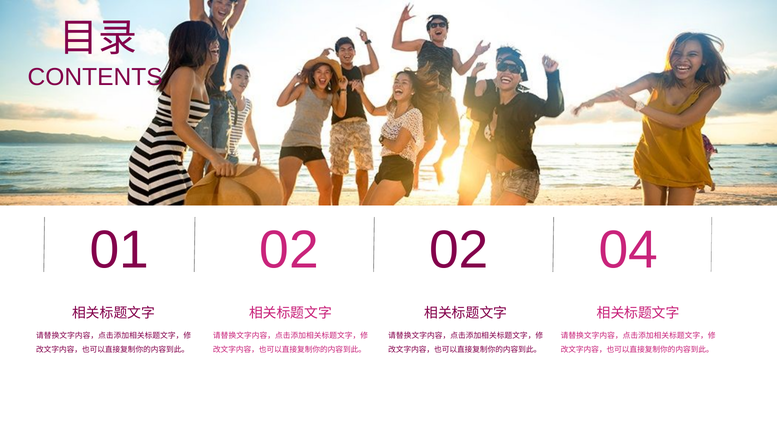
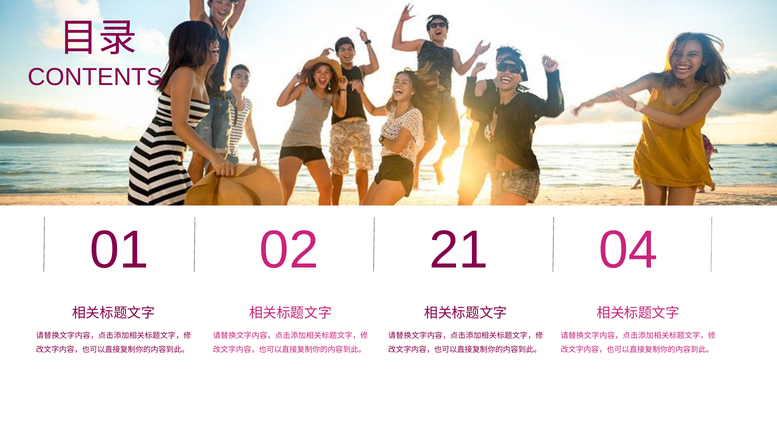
02 02: 02 -> 21 (459, 250)
